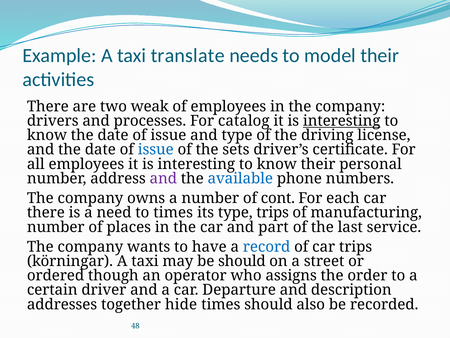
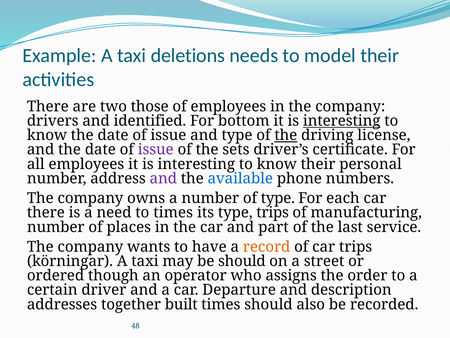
translate: translate -> deletions (188, 55)
weak: weak -> those (150, 106)
processes: processes -> identified (150, 121)
catalog: catalog -> bottom (244, 121)
the underline: none -> present (286, 135)
issue colour: blue -> purple (156, 149)
of cont: cont -> type (278, 198)
record colour: blue -> orange (267, 246)
hide: hide -> built (181, 304)
